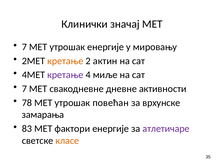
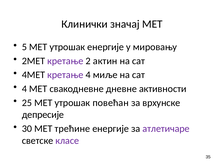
7: 7 -> 5 (24, 47)
кретање colour: orange -> purple (65, 61)
7: 7 -> 4 (24, 89)
78: 78 -> 25 (27, 103)
замарања: замарања -> депресије (43, 115)
83: 83 -> 30 (27, 129)
фактори: фактори -> трећине (72, 129)
класе colour: orange -> purple (67, 141)
